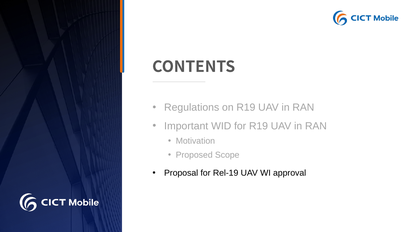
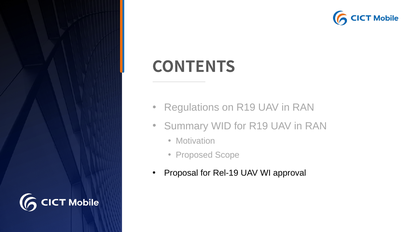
Important: Important -> Summary (186, 126)
